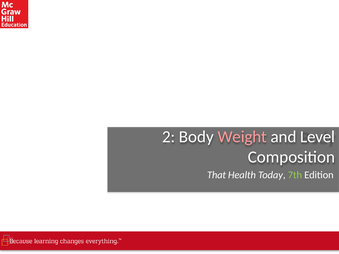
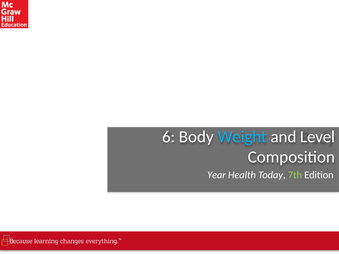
2: 2 -> 6 (169, 137)
Weight colour: pink -> light blue (242, 137)
That: That -> Year (217, 175)
